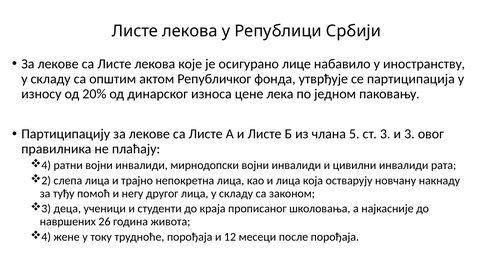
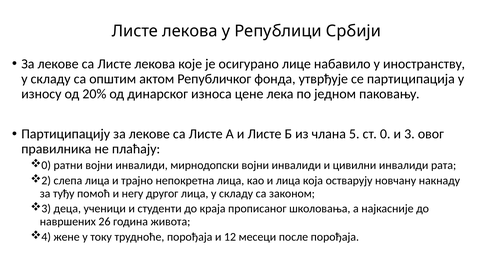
ст 3: 3 -> 0 (385, 134)
4: 4 -> 0 (46, 166)
